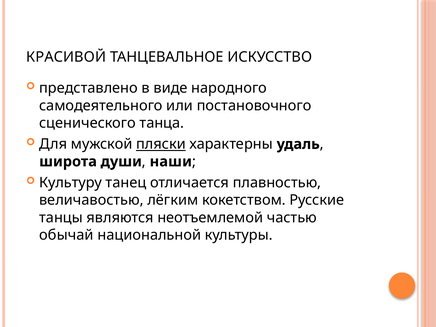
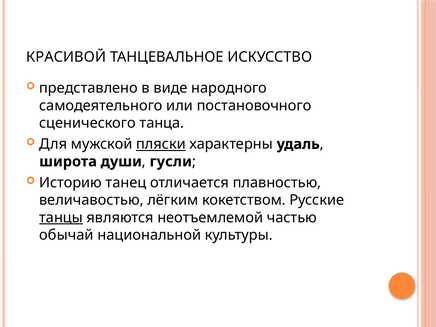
наши: наши -> гусли (171, 162)
Культуру: Культуру -> Историю (71, 183)
танцы underline: none -> present (61, 218)
